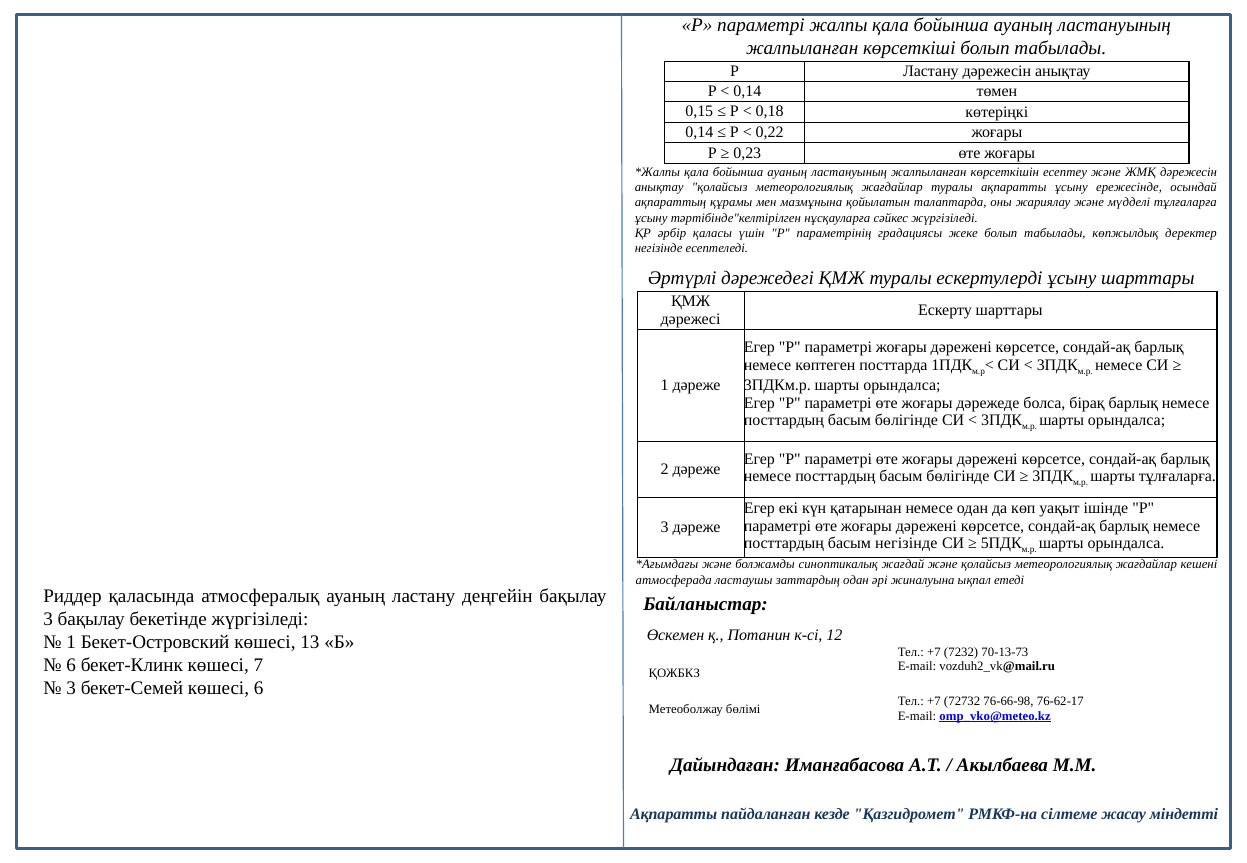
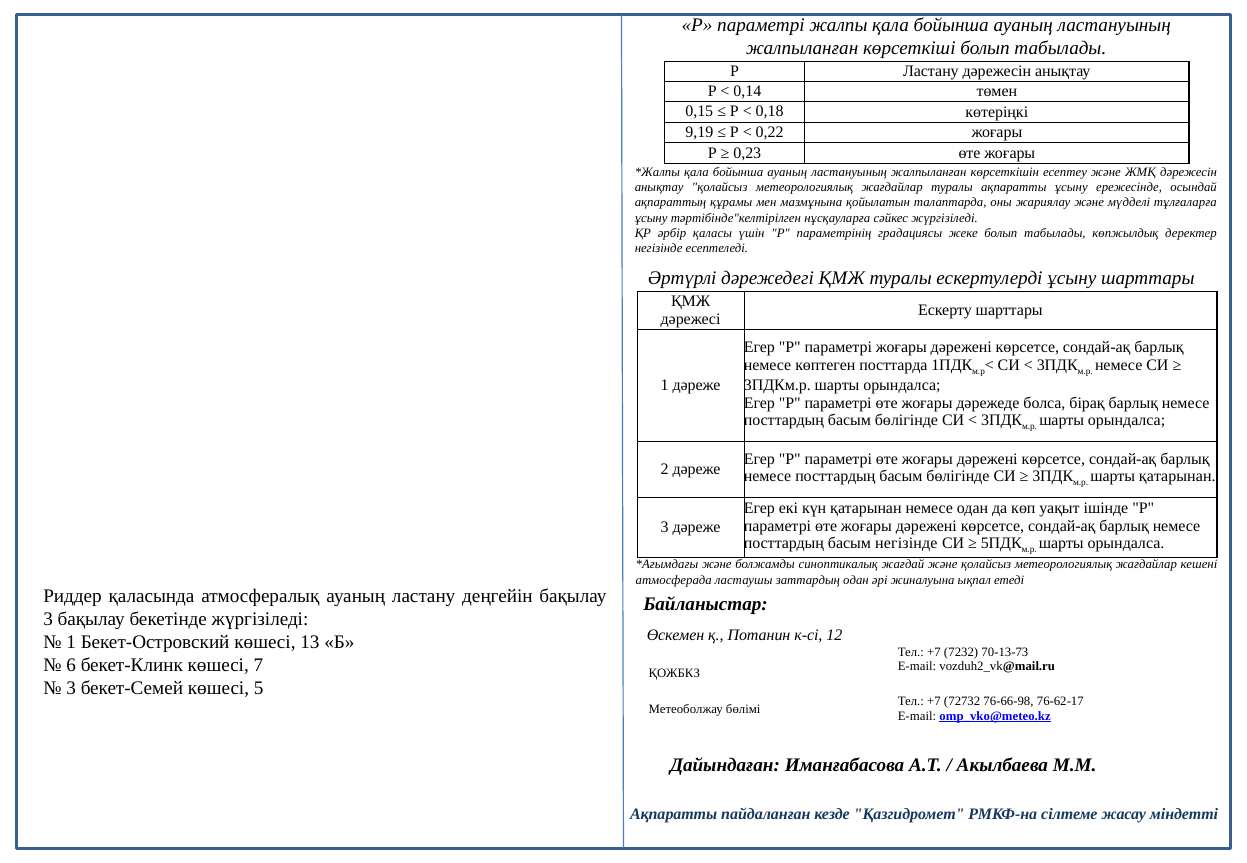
0,14: 0,14 -> 9,19 (699, 132)
шарты тұлғаларға: тұлғаларға -> қатарынан (1177, 477)
көшесі 6: 6 -> 5 (259, 688)
